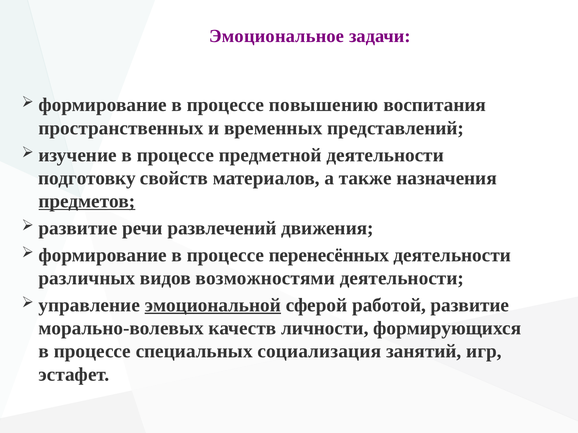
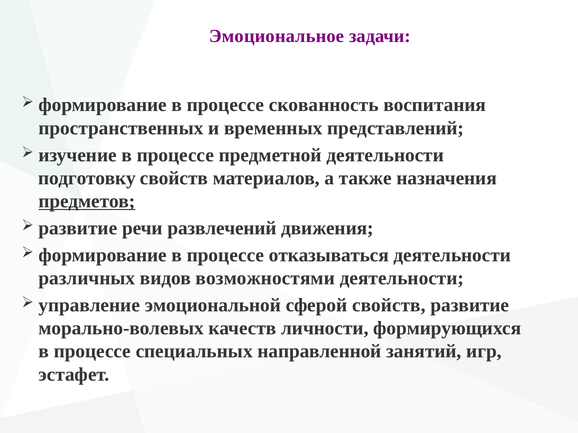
повышению: повышению -> скованность (324, 105)
перенесённых: перенесённых -> отказываться (329, 255)
эмоциональной underline: present -> none (213, 305)
сферой работой: работой -> свойств (389, 305)
социализация: социализация -> направленной (319, 352)
